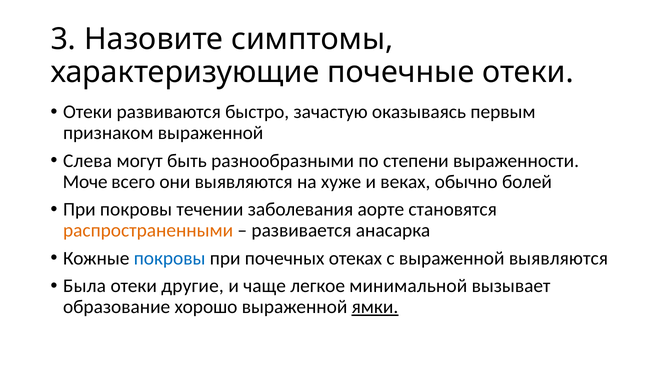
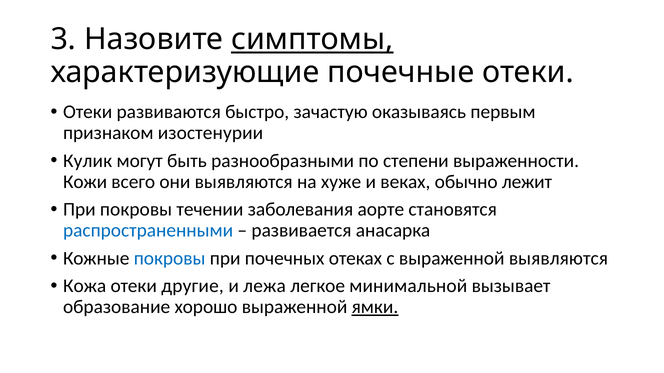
симптомы underline: none -> present (312, 39)
признаком выраженной: выраженной -> изостенурии (210, 133)
Слева: Слева -> Кулик (88, 161)
Моче: Моче -> Кожи (85, 182)
болей: болей -> лежит (527, 182)
распространенными colour: orange -> blue (148, 231)
Была: Была -> Кожа (85, 286)
чаще: чаще -> лежа (265, 286)
